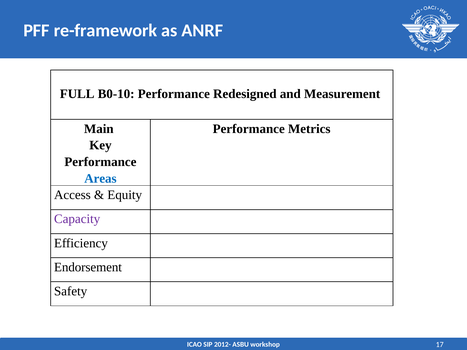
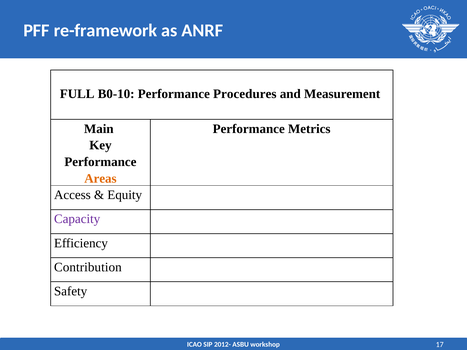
Redesigned: Redesigned -> Procedures (245, 94)
Areas colour: blue -> orange (100, 179)
Endorsement: Endorsement -> Contribution (88, 267)
